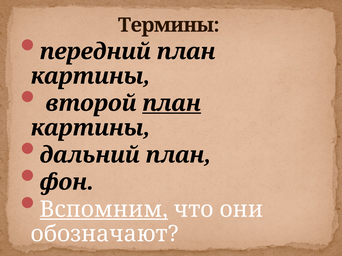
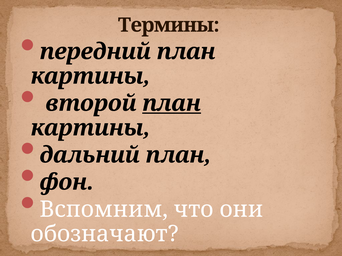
Вспомним underline: present -> none (104, 210)
